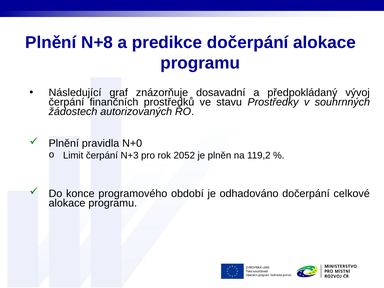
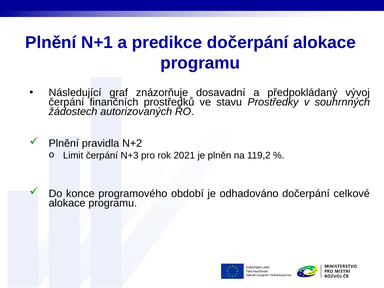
N+8: N+8 -> N+1 (97, 42)
N+0: N+0 -> N+2 (132, 143)
2052: 2052 -> 2021 (184, 155)
